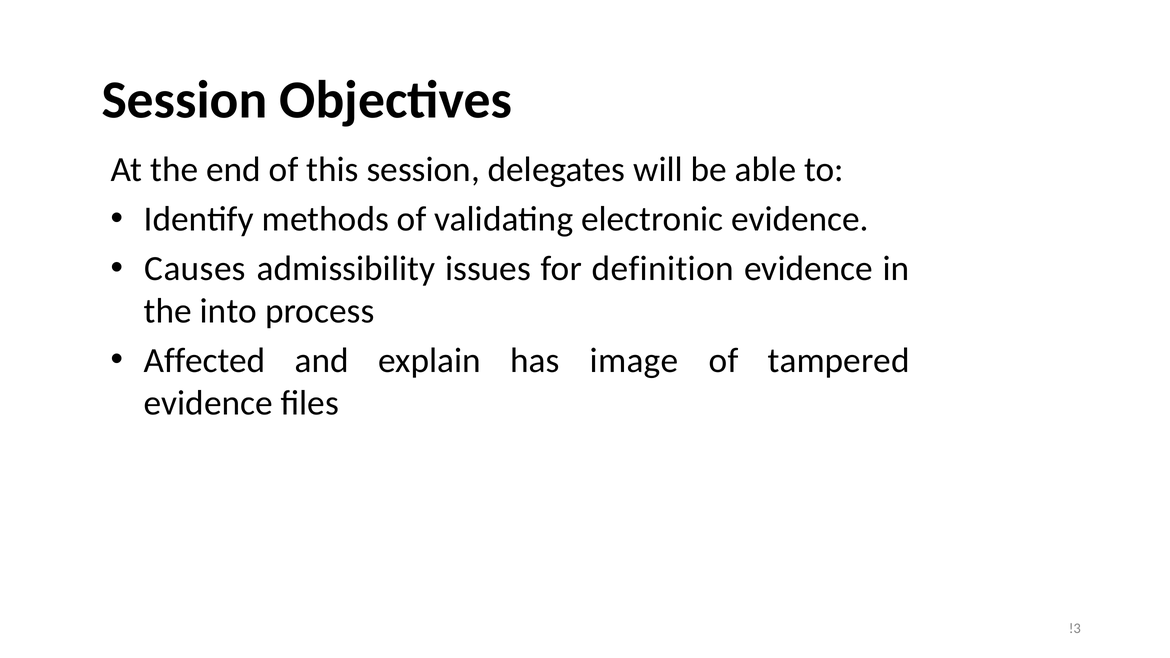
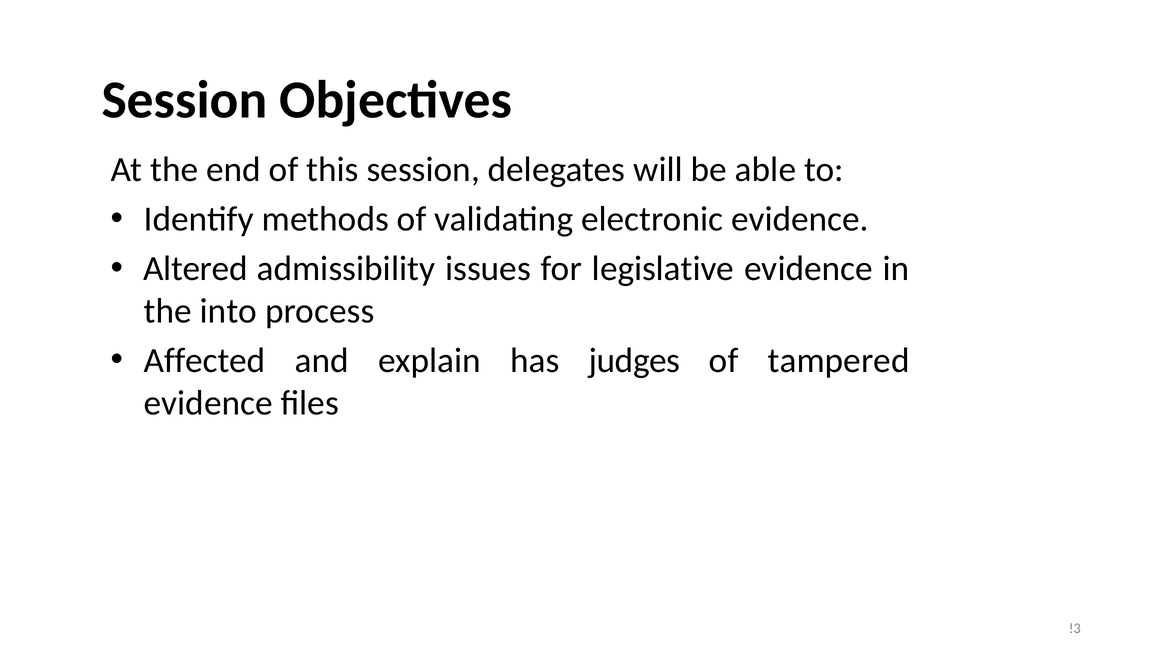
Causes: Causes -> Altered (195, 269)
definition: definition -> legislative (663, 269)
image: image -> judges (634, 361)
